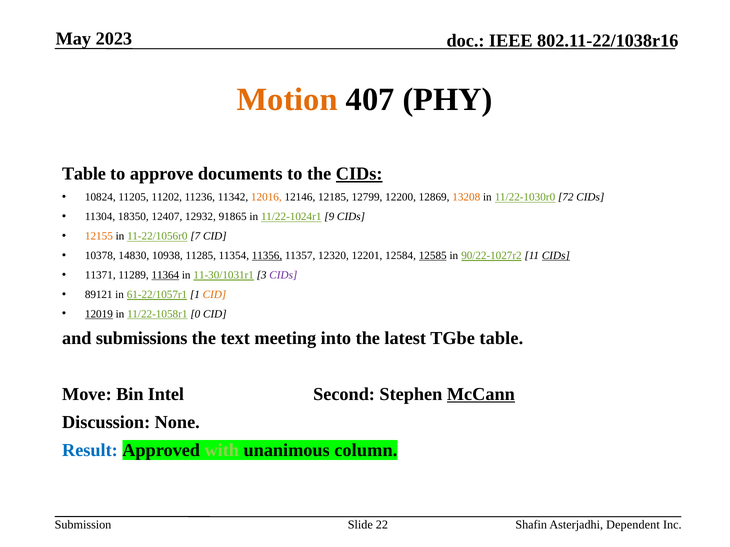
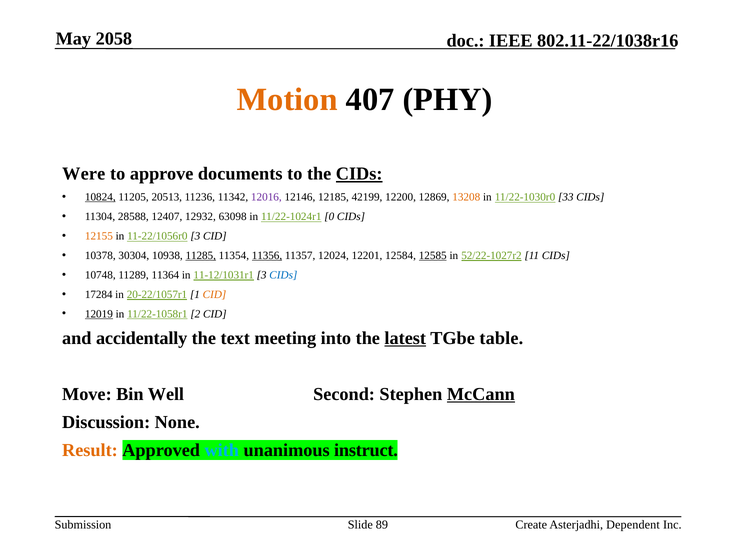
2023: 2023 -> 2058 (114, 39)
Table: Table -> Were (84, 174)
10824 underline: none -> present (100, 197)
11202: 11202 -> 20513 (167, 197)
12016 colour: orange -> purple (266, 197)
12799: 12799 -> 42199 (367, 197)
72: 72 -> 33 (566, 197)
18350: 18350 -> 28588 (133, 217)
91865: 91865 -> 63098 (233, 217)
9: 9 -> 0 (329, 217)
11-22/1056r0 7: 7 -> 3 (195, 236)
14830: 14830 -> 30304 (134, 256)
11285 underline: none -> present (201, 256)
12320: 12320 -> 12024 (333, 256)
90/22-1027r2: 90/22-1027r2 -> 52/22-1027r2 (491, 256)
CIDs underline: present -> none (556, 256)
11371: 11371 -> 10748 (100, 275)
11364 underline: present -> none (165, 275)
11-30/1031r1: 11-30/1031r1 -> 11-12/1031r1 (224, 275)
CIDs colour: purple -> blue (283, 275)
89121: 89121 -> 17284 (99, 295)
61-22/1057r1: 61-22/1057r1 -> 20-22/1057r1 (157, 295)
0: 0 -> 2 (195, 314)
submissions: submissions -> accidentally (142, 338)
latest underline: none -> present (405, 338)
Intel: Intel -> Well (166, 394)
Result colour: blue -> orange (90, 450)
with colour: light green -> light blue (222, 450)
column: column -> instruct (366, 450)
22: 22 -> 89 (382, 525)
Shafin: Shafin -> Create (531, 525)
